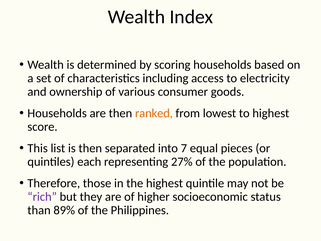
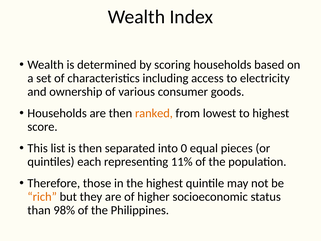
7: 7 -> 0 (184, 148)
27%: 27% -> 11% (182, 162)
rich colour: purple -> orange (42, 197)
89%: 89% -> 98% (64, 210)
